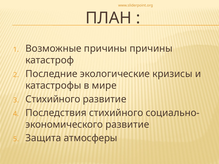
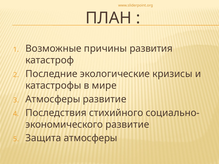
причины причины: причины -> развития (151, 49)
Стихийного: Стихийного -> Атмосферы (53, 99)
